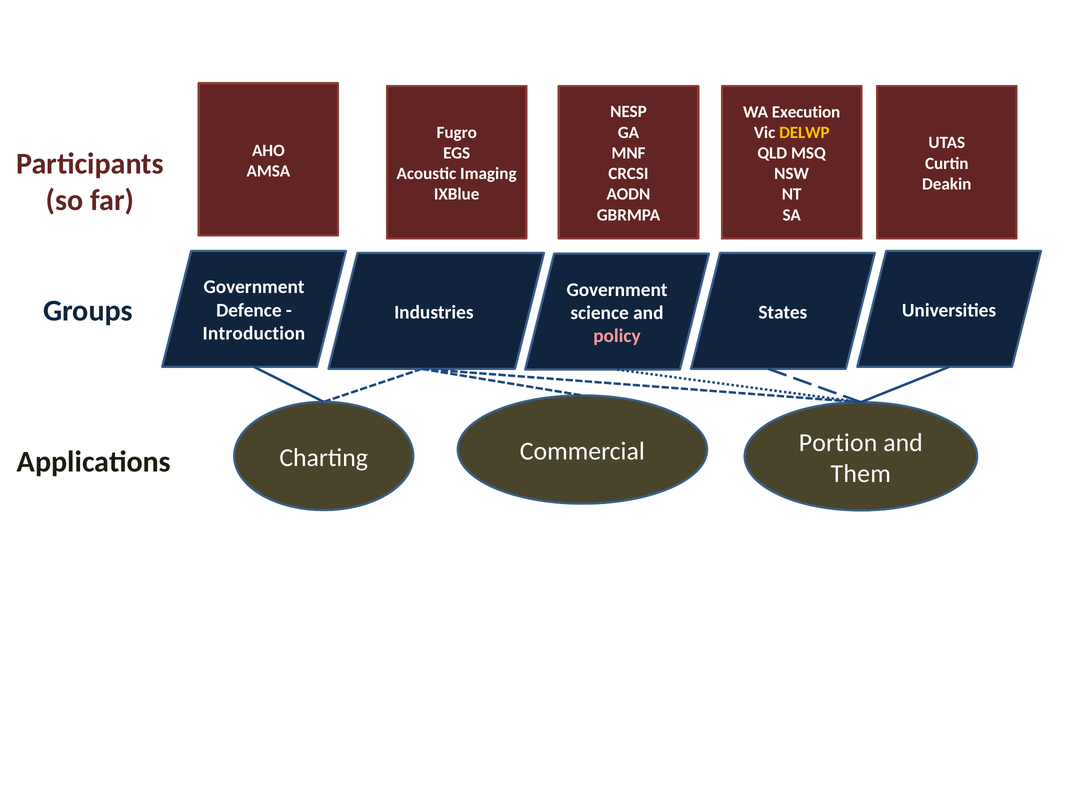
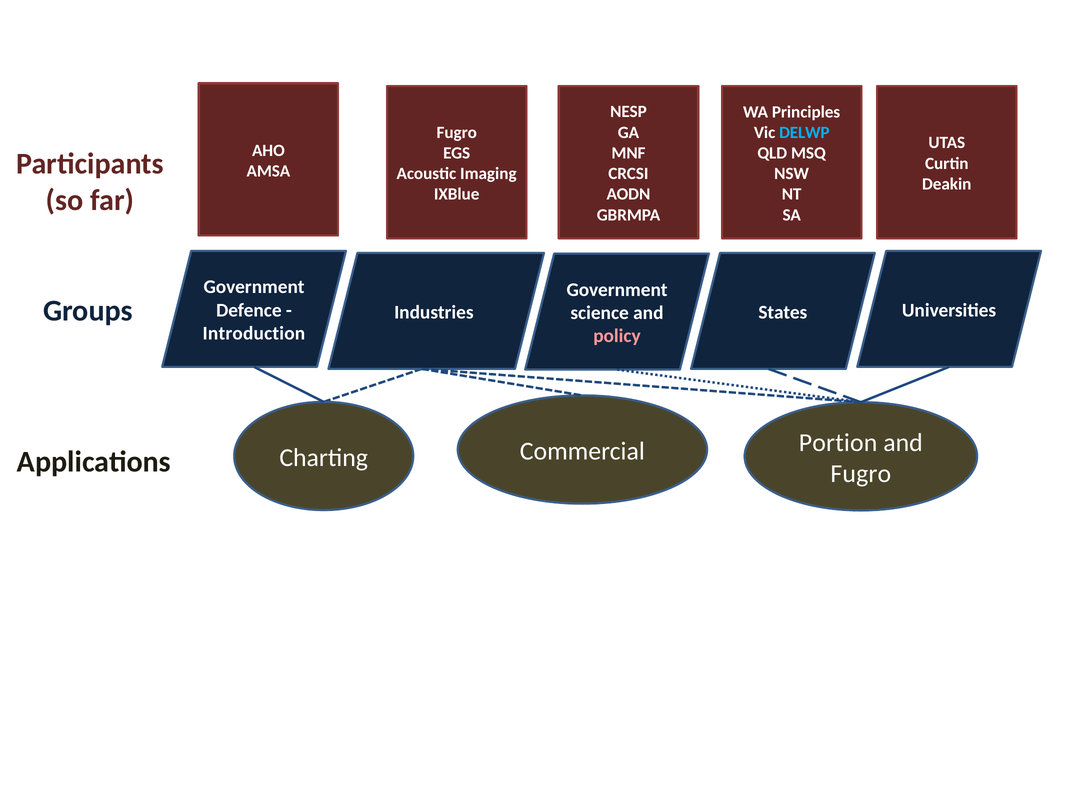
Execution: Execution -> Principles (806, 112)
DELWP colour: yellow -> light blue (804, 133)
Them: Them -> Fugro (861, 474)
